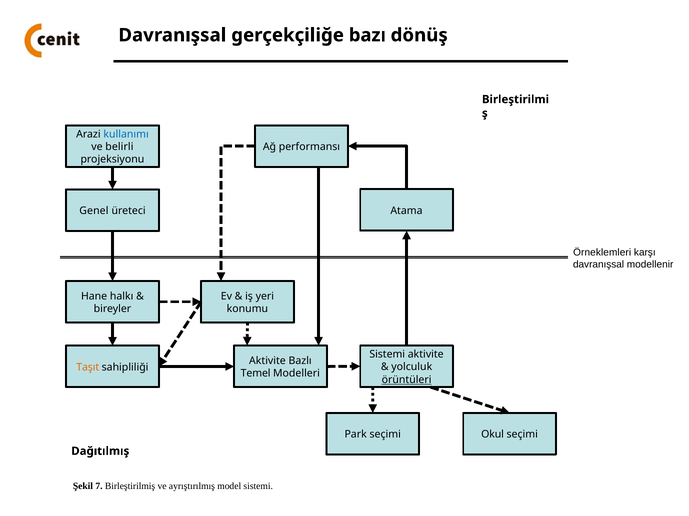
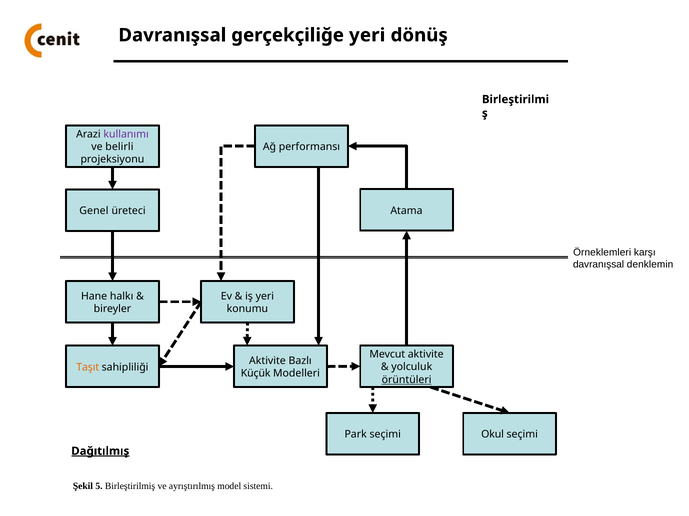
gerçekçiliğe bazı: bazı -> yeri (367, 35)
kullanımı colour: blue -> purple (126, 134)
modellenir: modellenir -> denklemin (650, 265)
Sistemi: Sistemi -> Mevcut (387, 355)
Temel: Temel -> Küçük (256, 374)
Dağıtılmış underline: none -> present (100, 452)
7: 7 -> 5 (99, 487)
